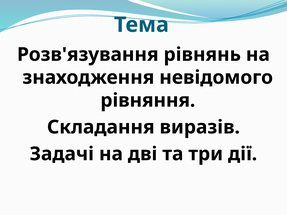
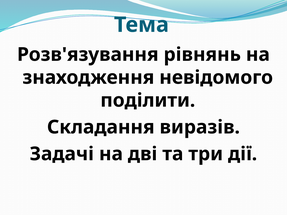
рівняння: рівняння -> поділити (148, 101)
